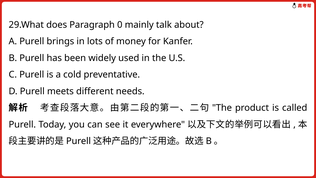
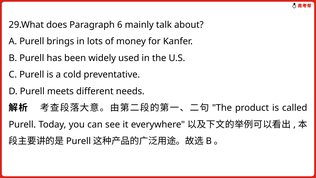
0: 0 -> 6 (120, 25)
